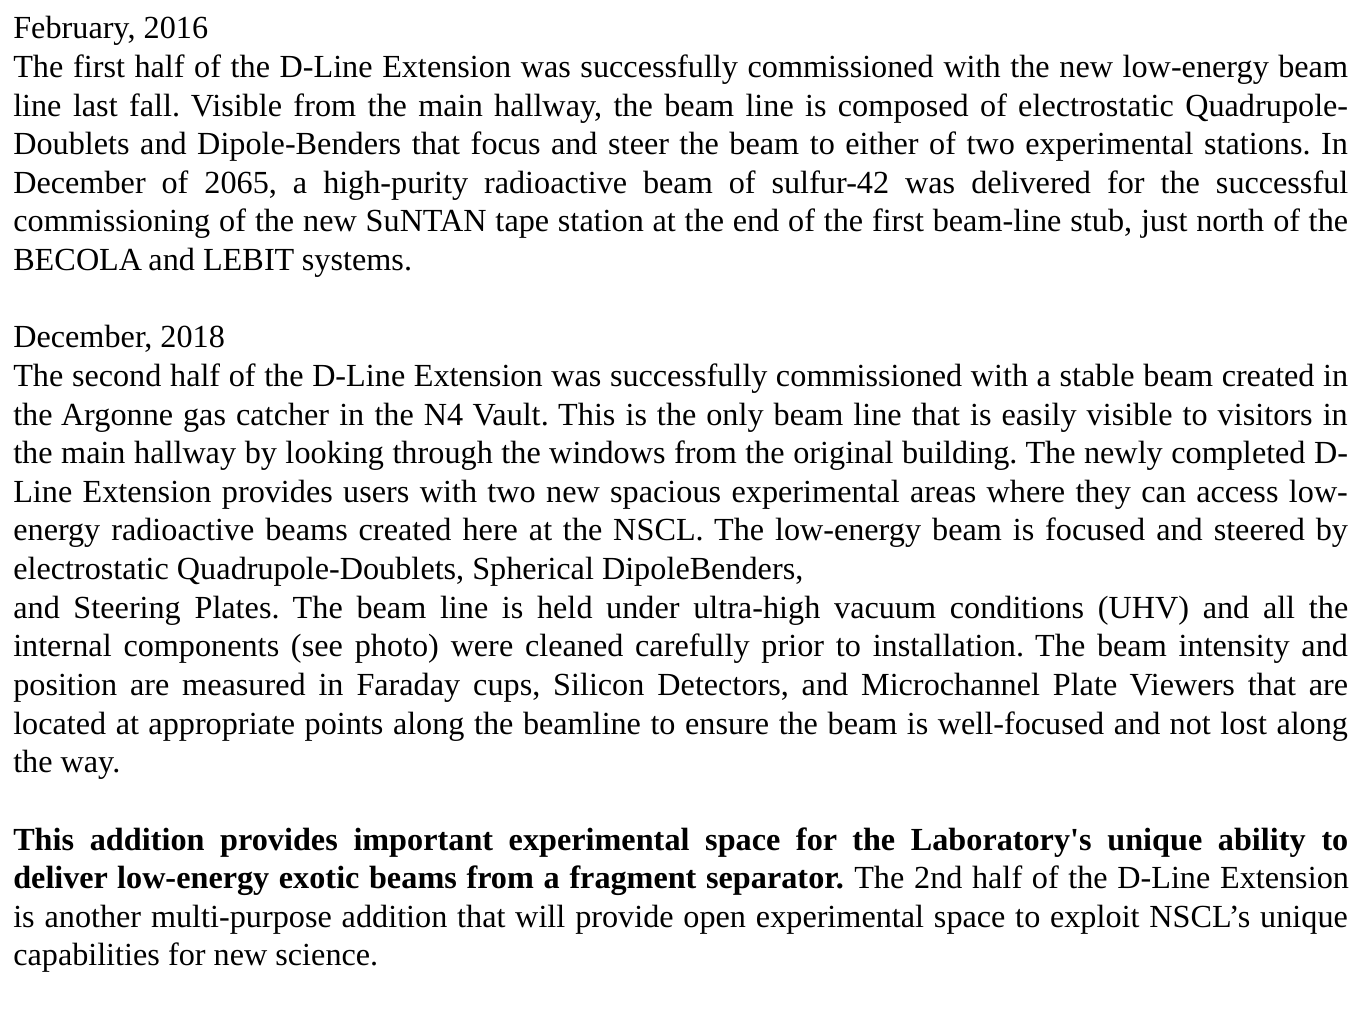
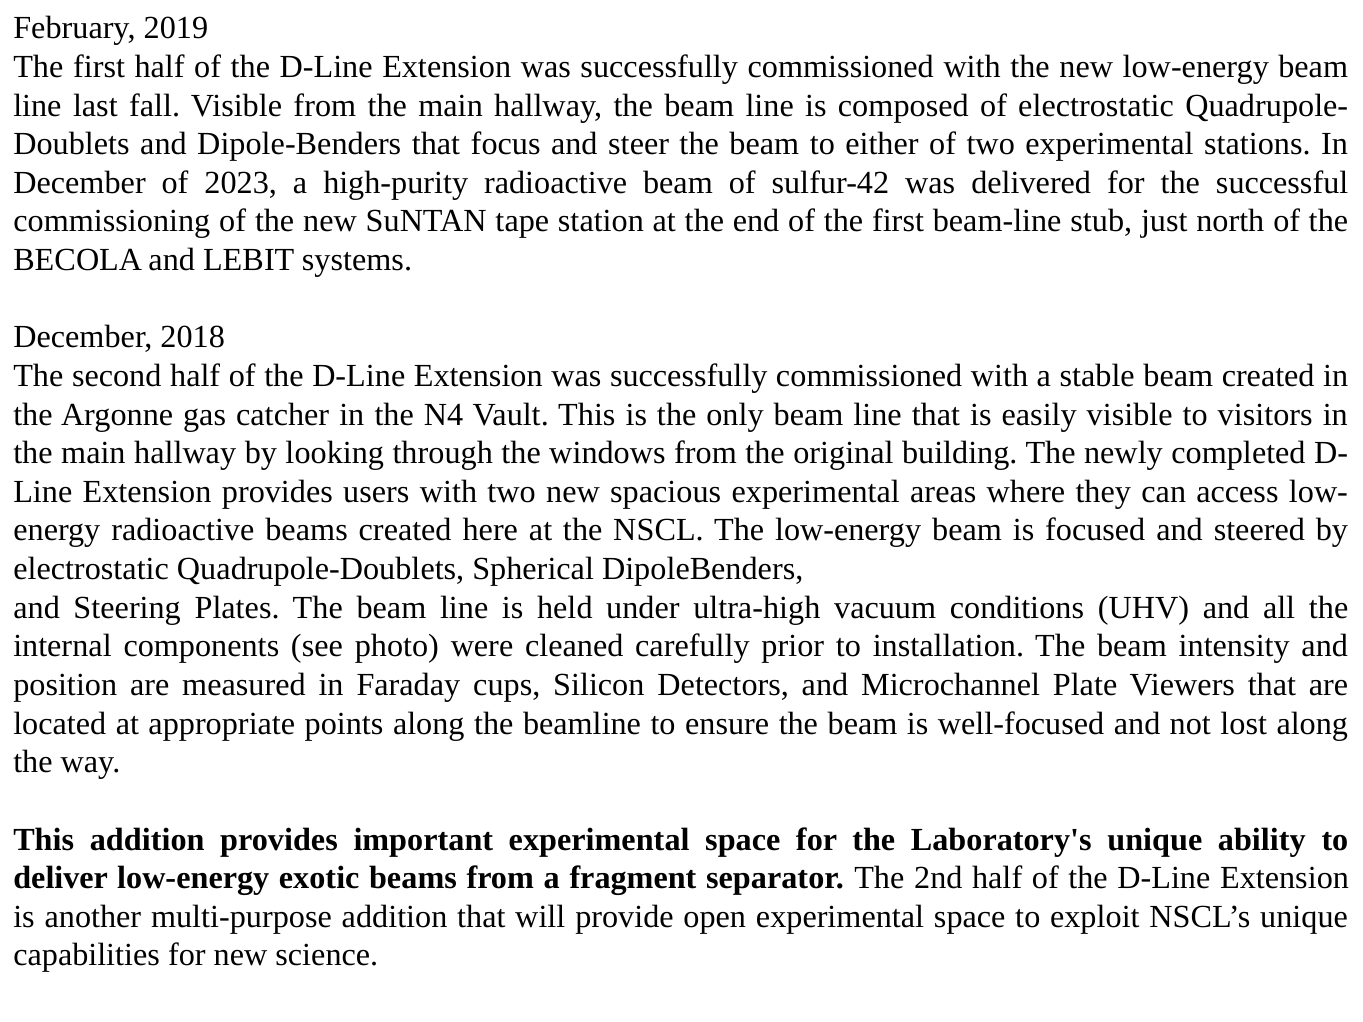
2016: 2016 -> 2019 (176, 28)
2065: 2065 -> 2023 (241, 183)
